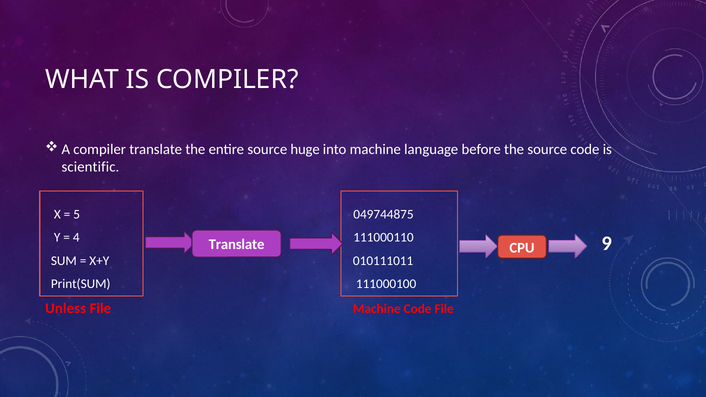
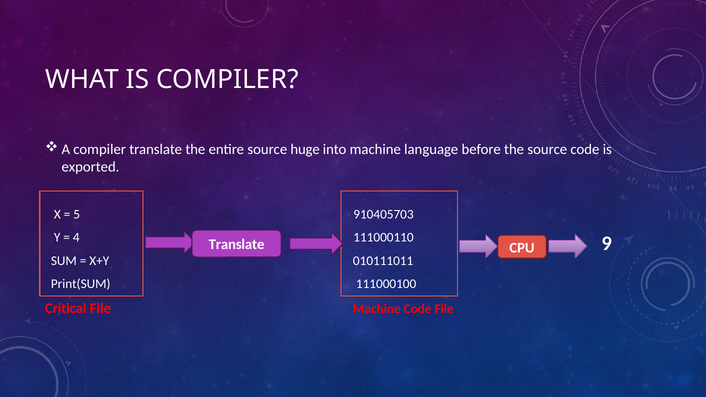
scientific: scientific -> exported (91, 167)
049744875: 049744875 -> 910405703 (383, 214)
Unless: Unless -> Critical (66, 308)
